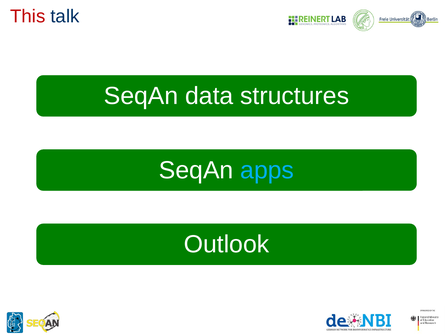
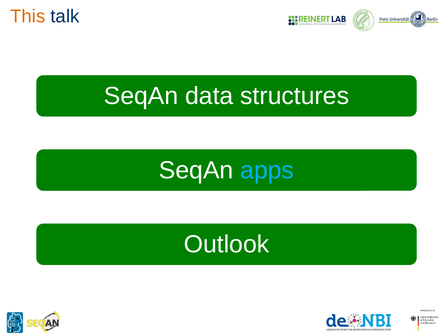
This colour: red -> orange (28, 16)
